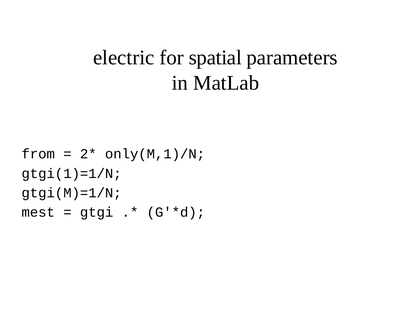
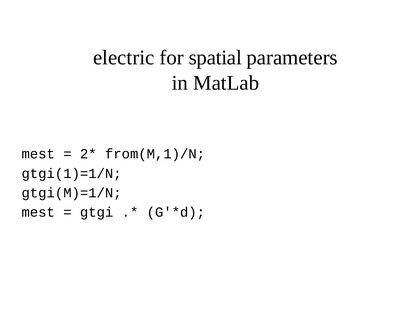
from: from -> mest (38, 154)
only(M,1)/N: only(M,1)/N -> from(M,1)/N (155, 154)
